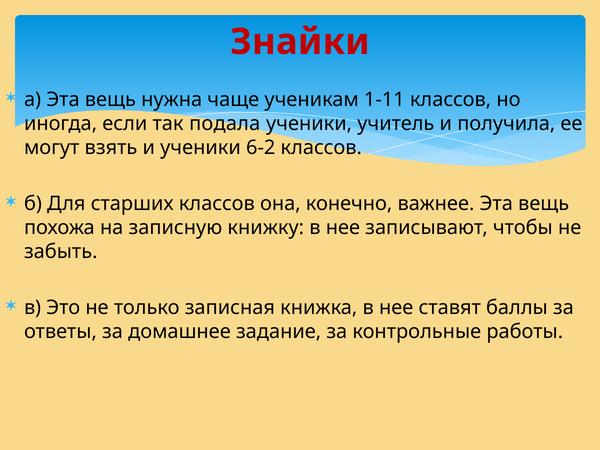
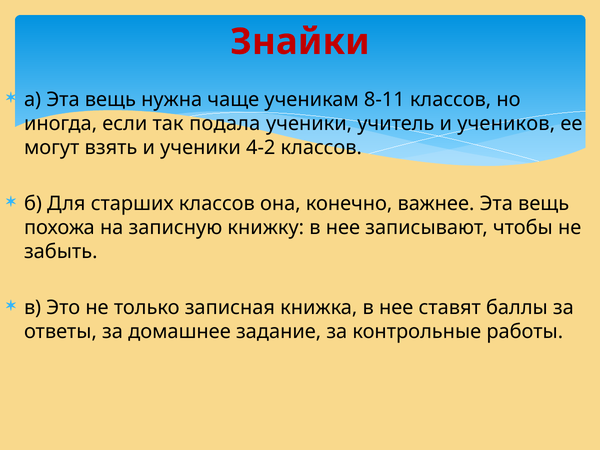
1-11: 1-11 -> 8-11 (384, 100)
получила: получила -> учеников (506, 124)
6-2: 6-2 -> 4-2 (261, 148)
